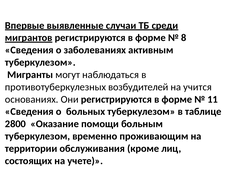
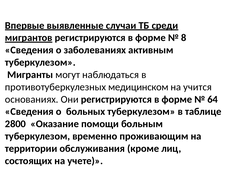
возбудителей: возбудителей -> медицинском (138, 87)
11: 11 -> 64 (213, 99)
